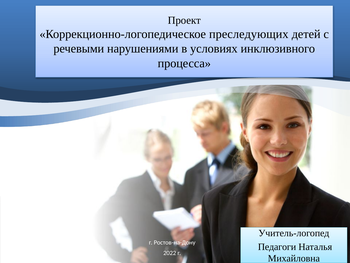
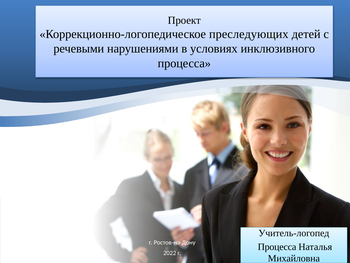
Педагоги: Педагоги -> Процесса (277, 246)
